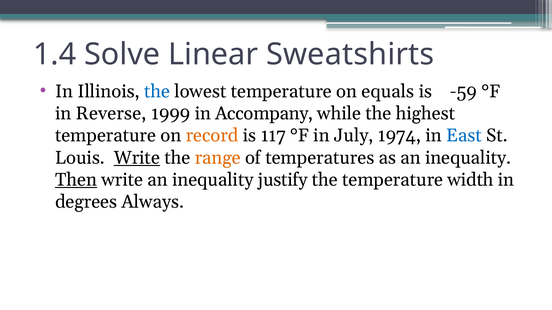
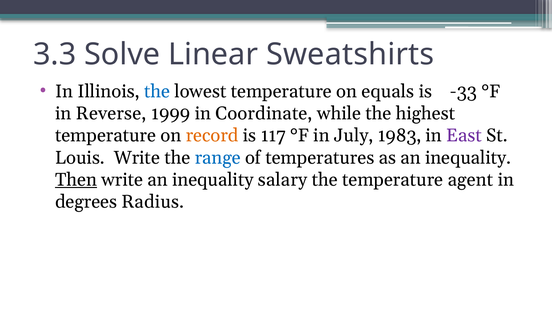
1.4: 1.4 -> 3.3 (55, 55)
-59: -59 -> -33 (463, 92)
Accompany: Accompany -> Coordinate (264, 114)
1974: 1974 -> 1983 (400, 136)
East colour: blue -> purple (464, 136)
Write underline: present -> none (137, 158)
range colour: orange -> blue (218, 158)
justify: justify -> salary (283, 180)
width: width -> agent (470, 180)
Always: Always -> Radius (153, 202)
